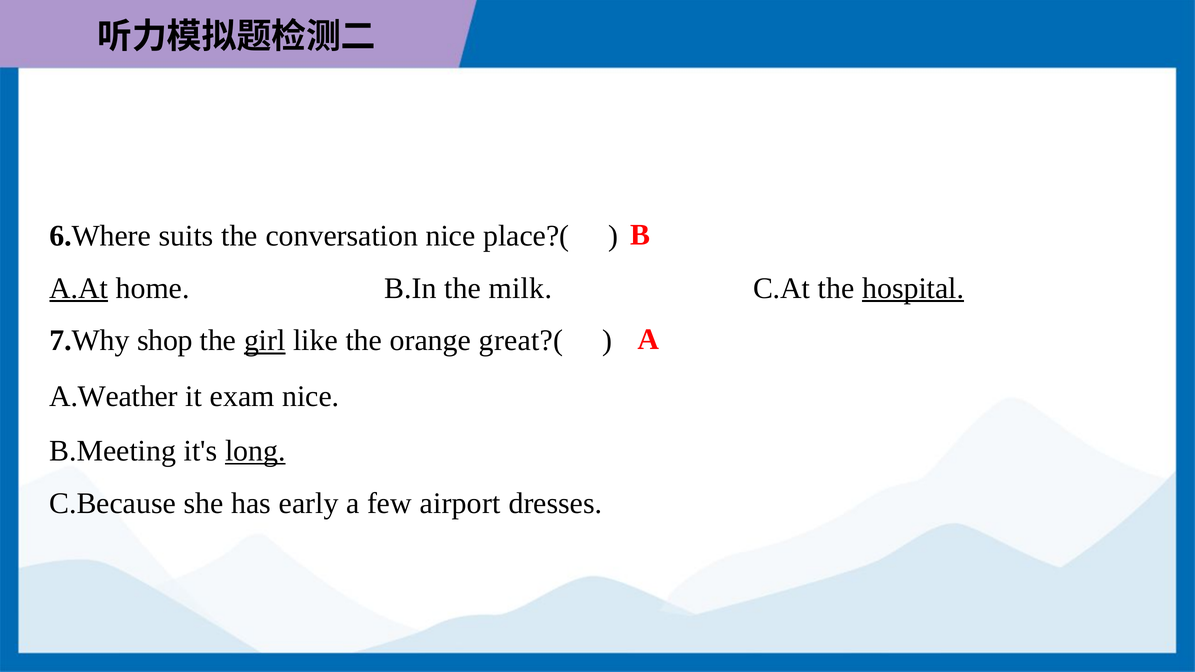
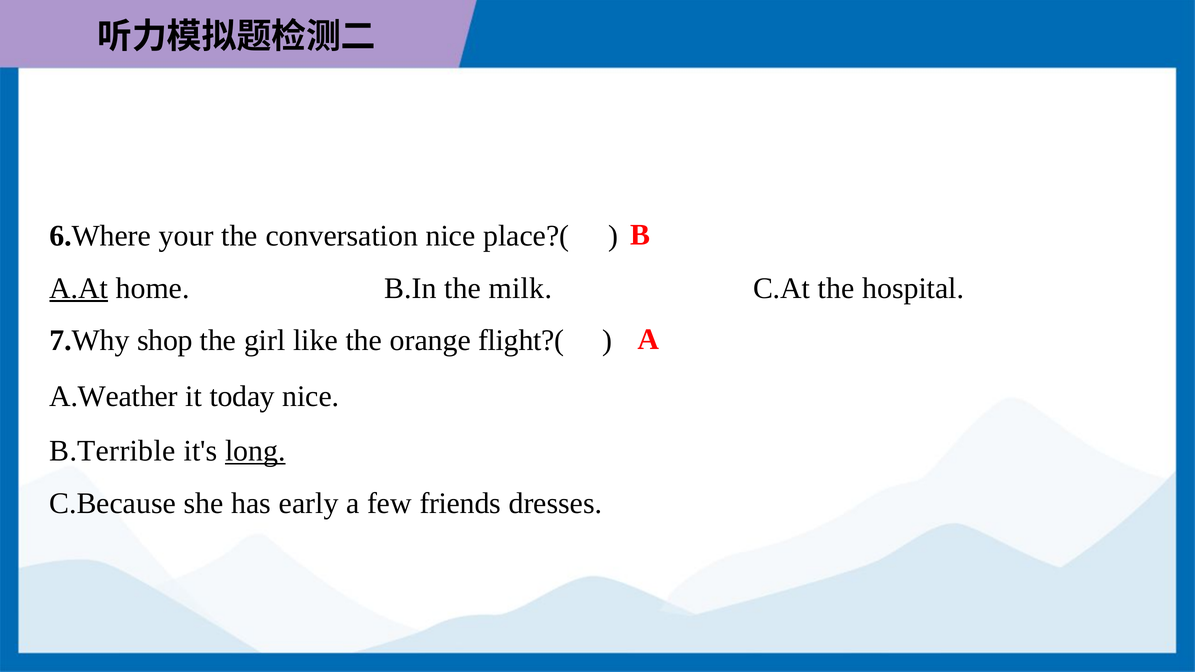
suits: suits -> your (186, 236)
hospital underline: present -> none (913, 288)
girl underline: present -> none (265, 341)
great?(: great?( -> flight?( (521, 341)
exam: exam -> today (242, 396)
B.Meeting: B.Meeting -> B.Terrible (112, 451)
airport: airport -> friends (460, 503)
